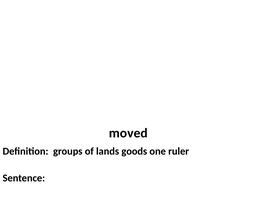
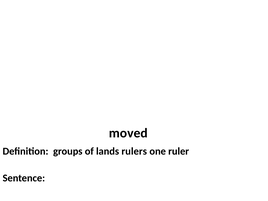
goods: goods -> rulers (134, 151)
